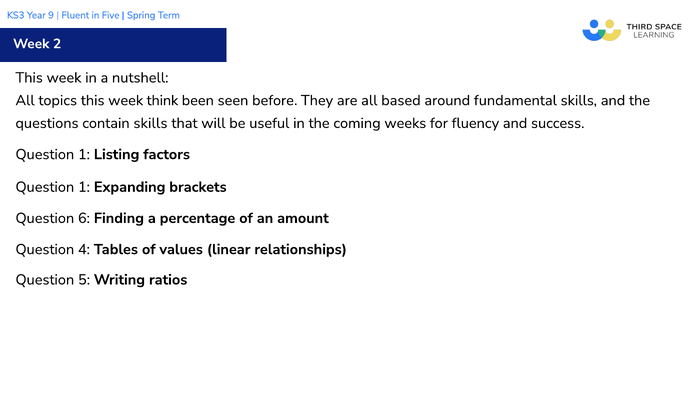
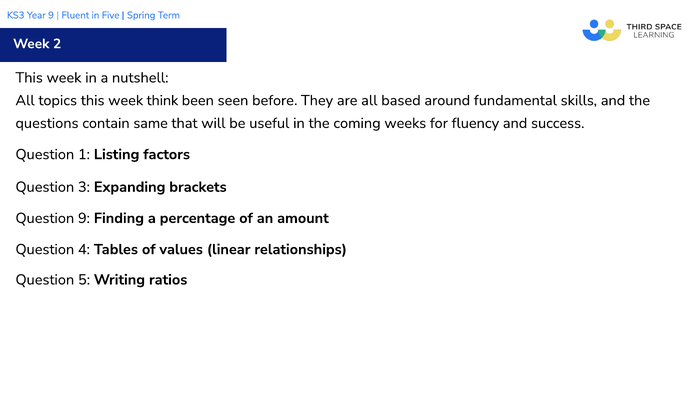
contain skills: skills -> same (151, 123)
1: 1 -> 3 (84, 187)
Question 6: 6 -> 9 (84, 218)
